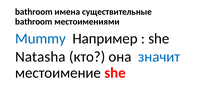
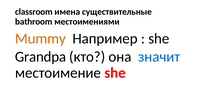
bathroom: bathroom -> classroom (34, 12)
Mummy colour: blue -> orange (40, 38)
Natasha: Natasha -> Grandpa (40, 56)
